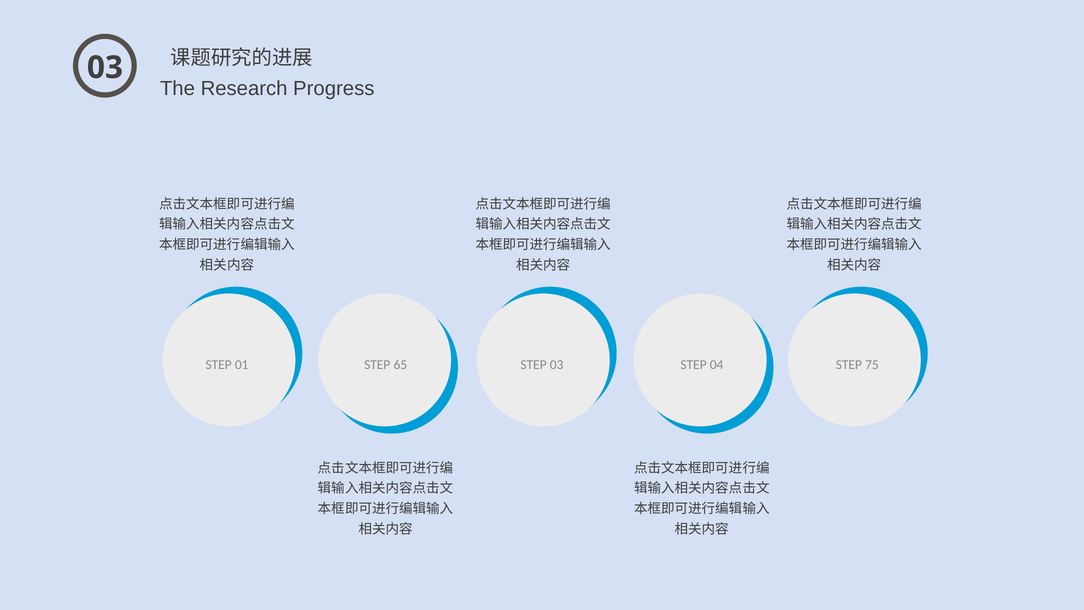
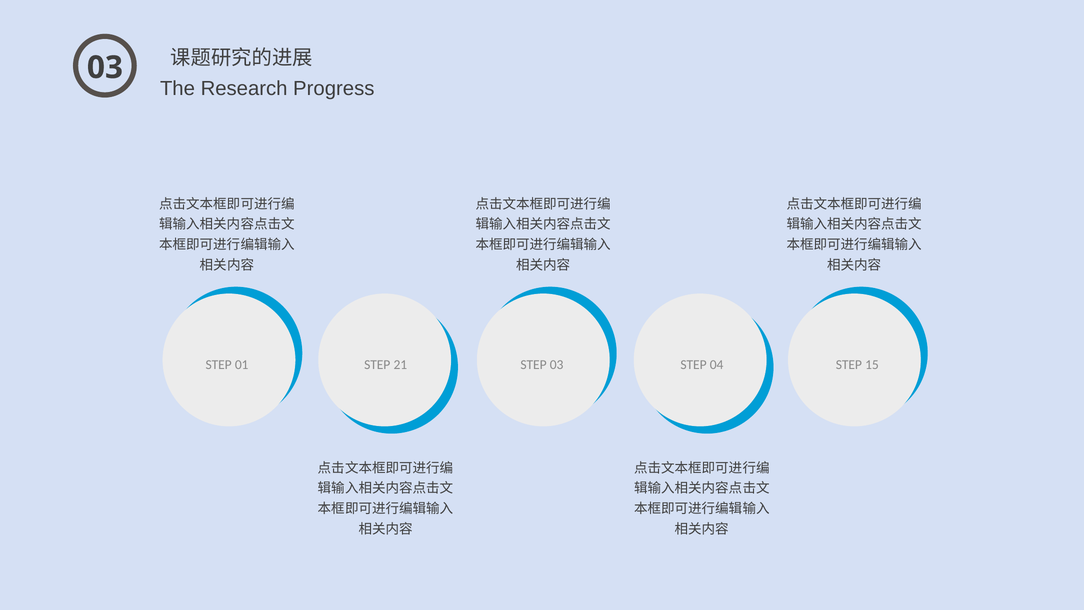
65: 65 -> 21 (400, 364)
75: 75 -> 15 (872, 364)
